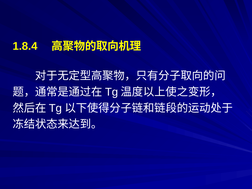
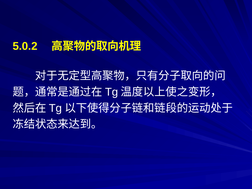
1.8.4: 1.8.4 -> 5.0.2 (25, 46)
